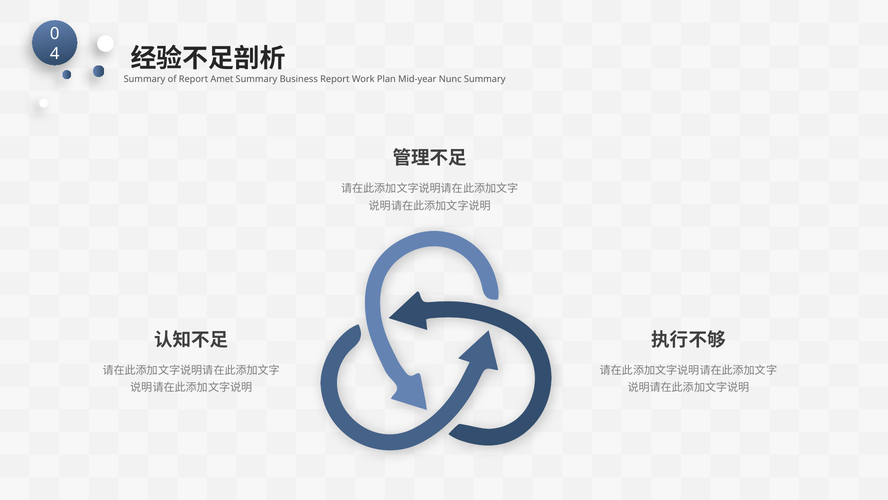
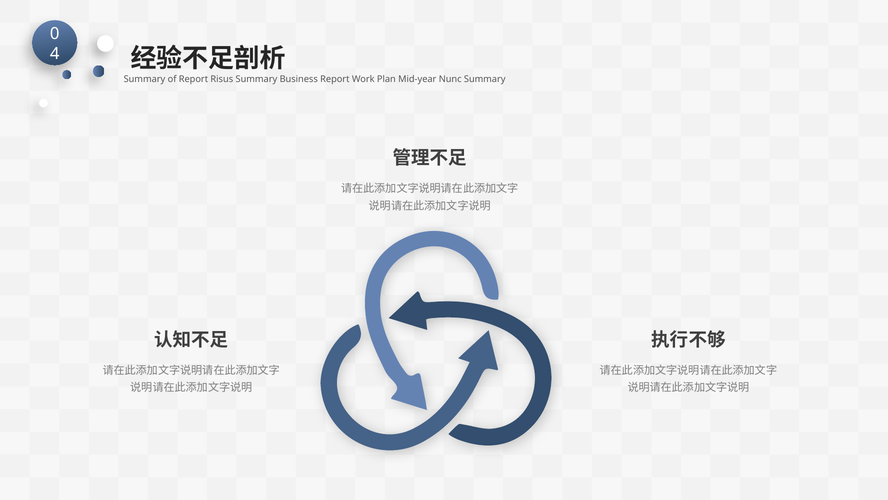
Amet: Amet -> Risus (222, 79)
